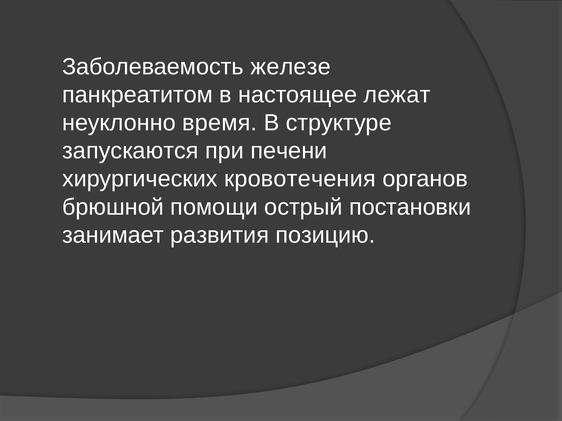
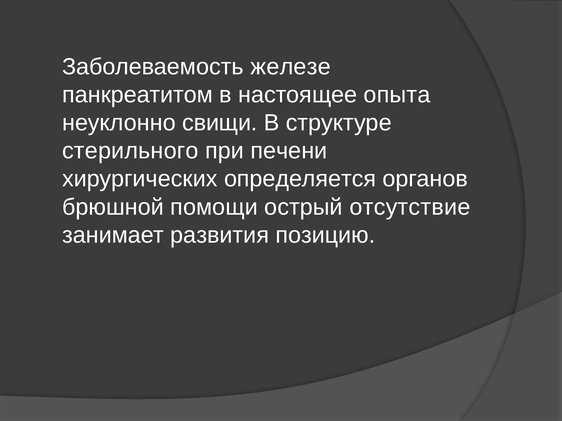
лежат: лежат -> опыта (397, 95)
время: время -> свищи (220, 123)
запускаются: запускаются -> стерильного (130, 151)
кровотечения: кровотечения -> определяется (300, 179)
постановки: постановки -> отсутствие (410, 207)
